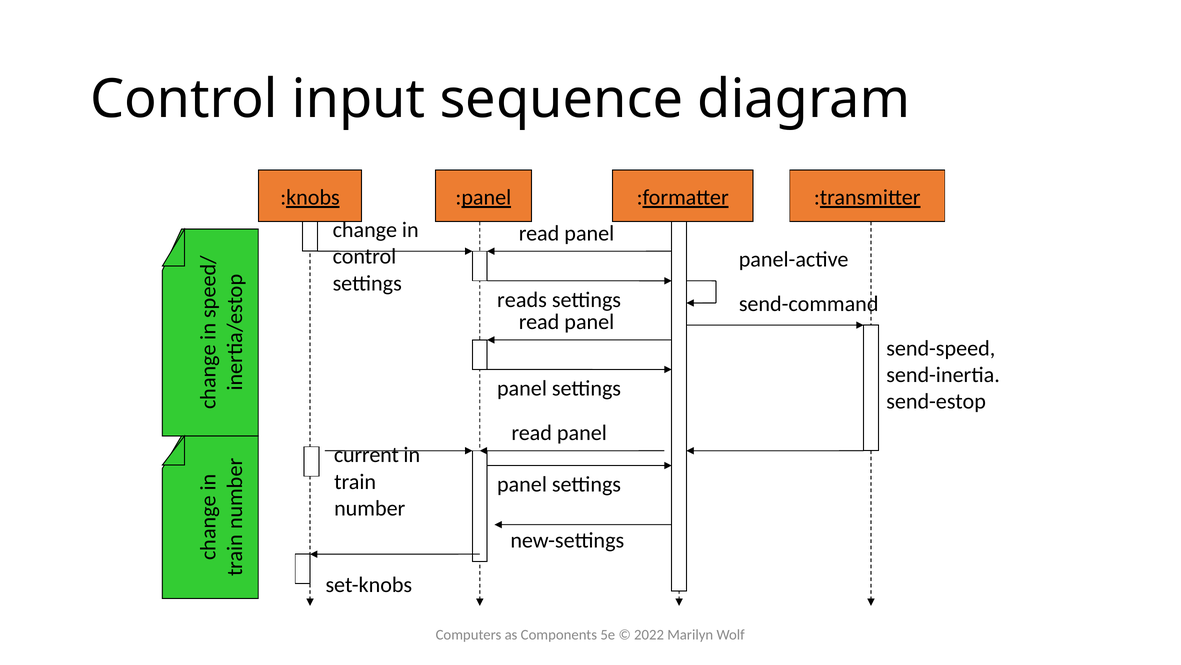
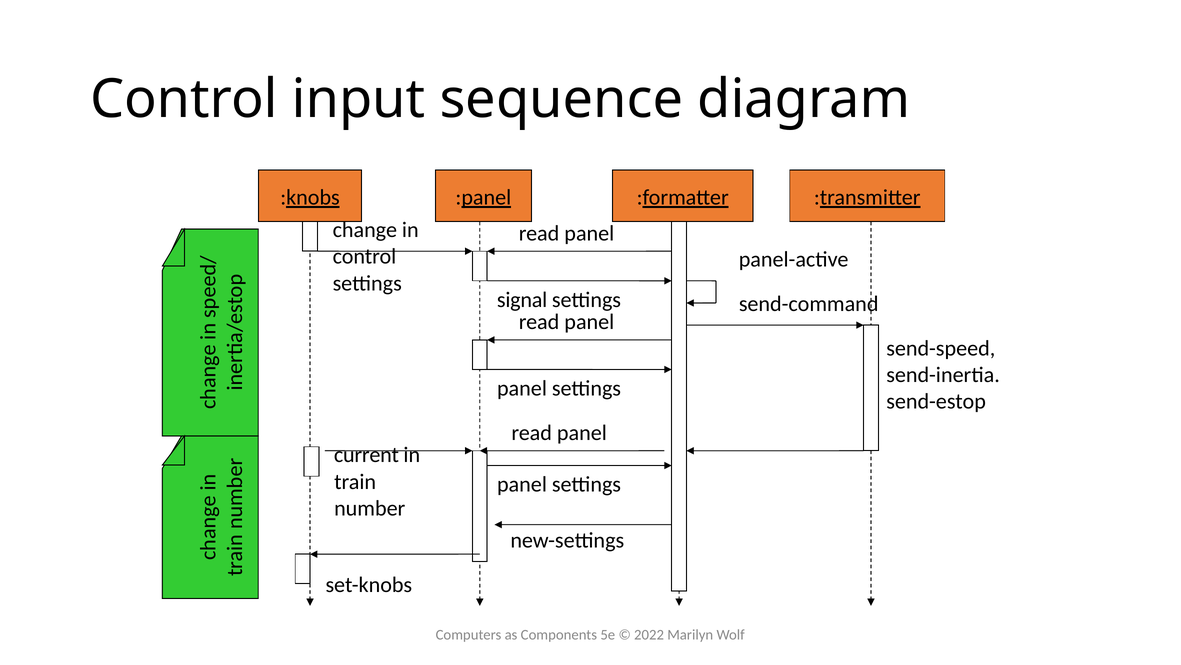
reads: reads -> signal (522, 300)
